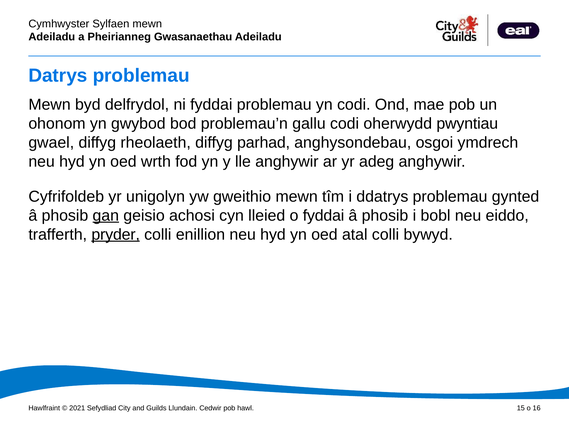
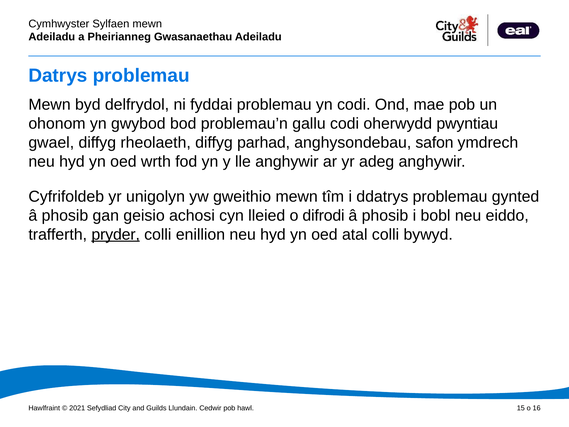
osgoi: osgoi -> safon (435, 143)
gan underline: present -> none (106, 215)
o fyddai: fyddai -> difrodi (324, 215)
